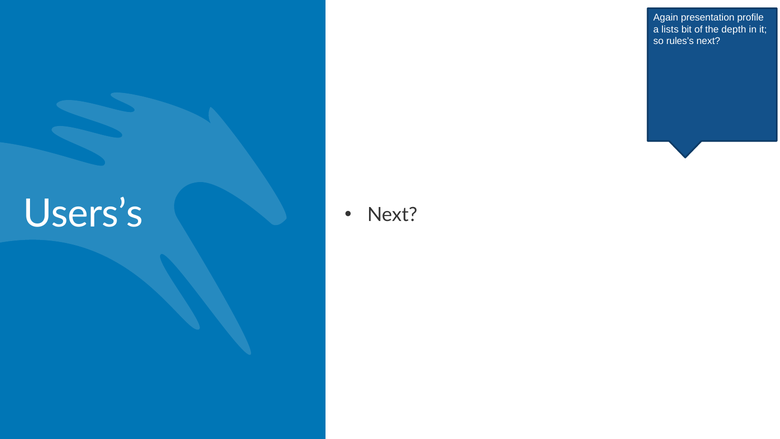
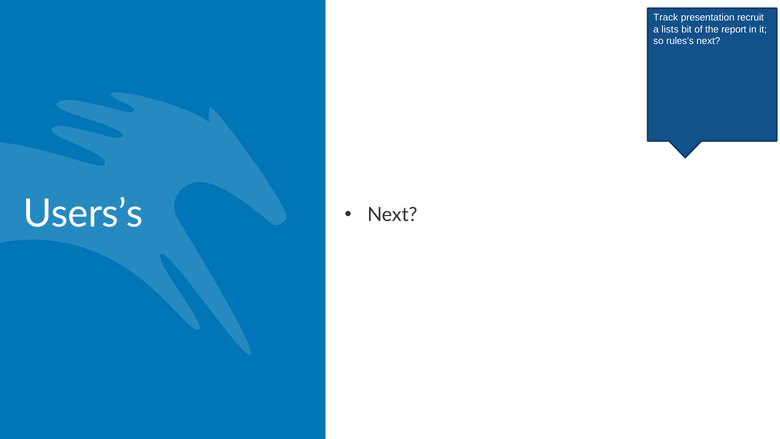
Again: Again -> Track (666, 18)
profile: profile -> recruit (750, 18)
depth: depth -> report (734, 29)
